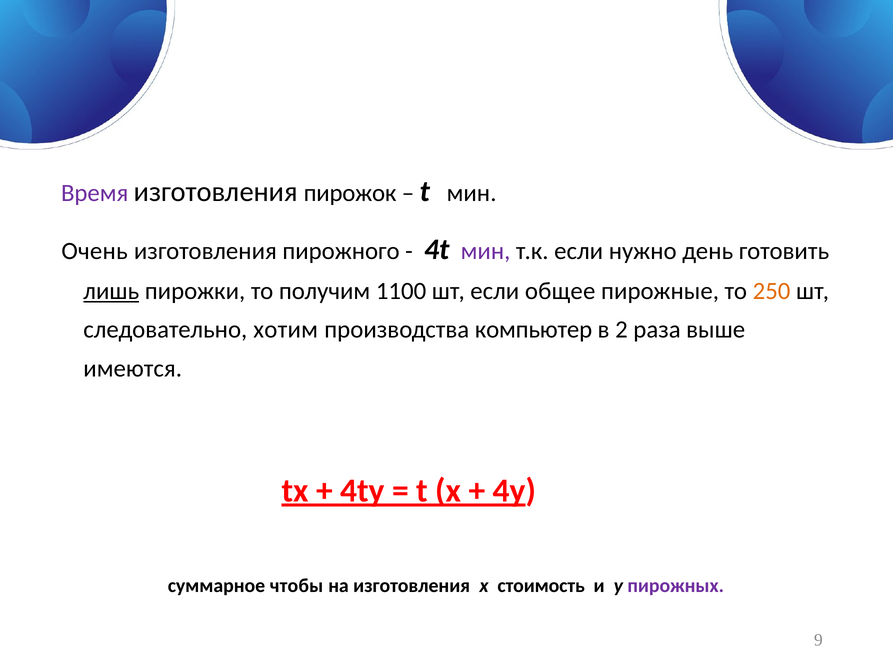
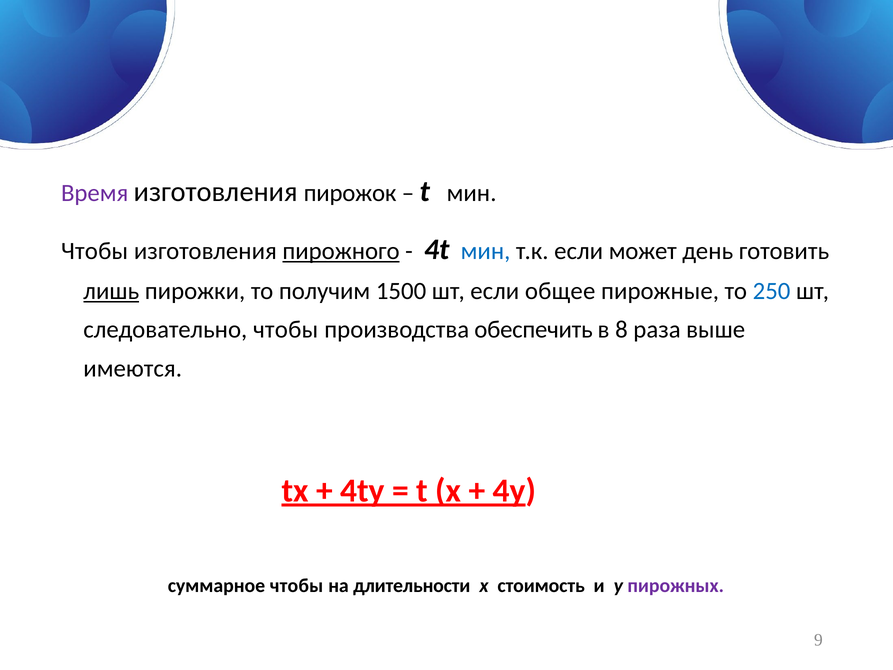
Очень: Очень -> Чтобы (95, 251)
пирожного underline: none -> present (341, 251)
мин colour: purple -> blue (486, 251)
нужно: нужно -> может (643, 251)
1100: 1100 -> 1500 (401, 291)
250 colour: orange -> blue (772, 291)
следовательно хотим: хотим -> чтобы (286, 330)
компьютер: компьютер -> обеспечить (534, 330)
2: 2 -> 8 (621, 330)
на изготовления: изготовления -> длительности (412, 585)
